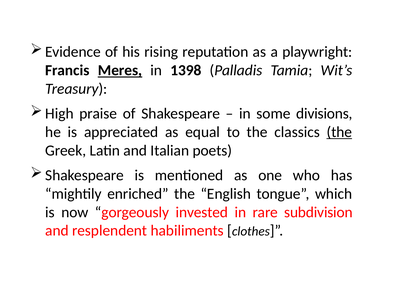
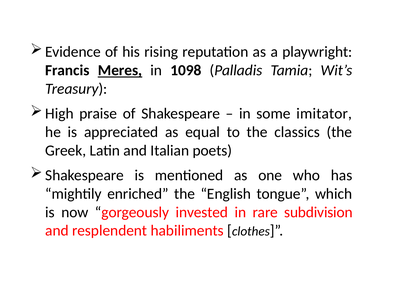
1398: 1398 -> 1098 (186, 70)
divisions: divisions -> imitator (324, 114)
the underline: present -> none (339, 132)
